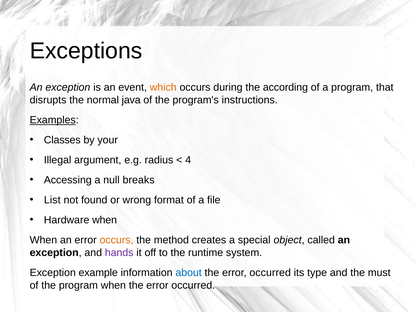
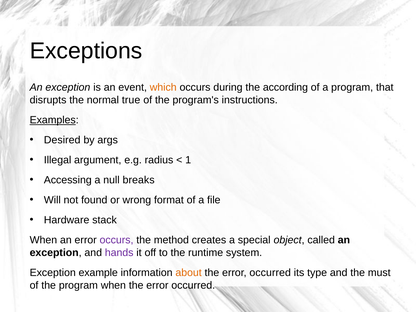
java: java -> true (131, 100)
Classes: Classes -> Desired (62, 140)
your: your -> args (108, 140)
4: 4 -> 1 (188, 160)
List: List -> Will (52, 200)
Hardware when: when -> stack (105, 220)
occurs colour: orange -> purple (117, 240)
about colour: blue -> orange (189, 273)
